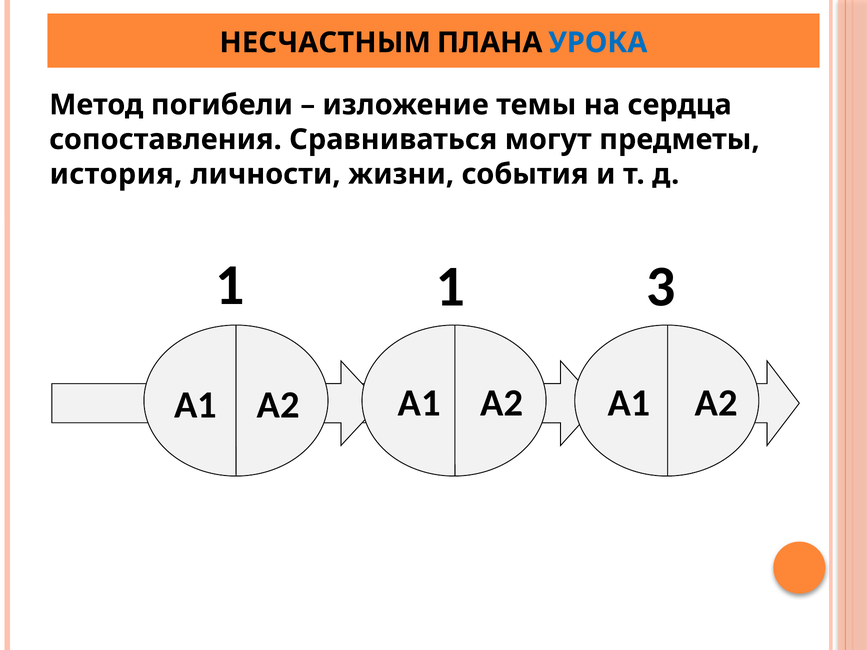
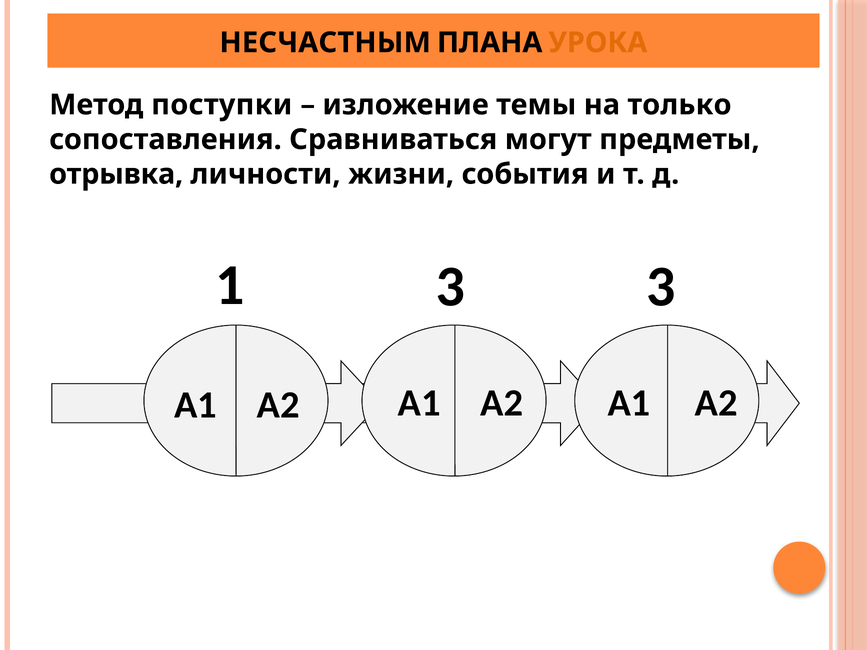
УРОКА colour: blue -> orange (598, 43)
погибели: погибели -> поступки (222, 105)
сердца: сердца -> только (680, 105)
история: история -> отрывка (116, 174)
1 1: 1 -> 3 (450, 287)
